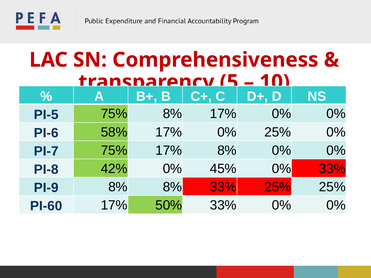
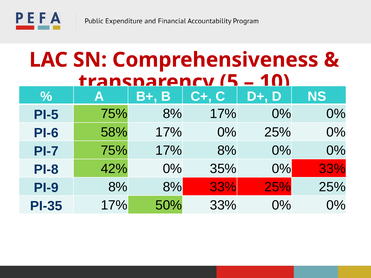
45%: 45% -> 35% (223, 169)
PI-60: PI-60 -> PI-35 (46, 206)
